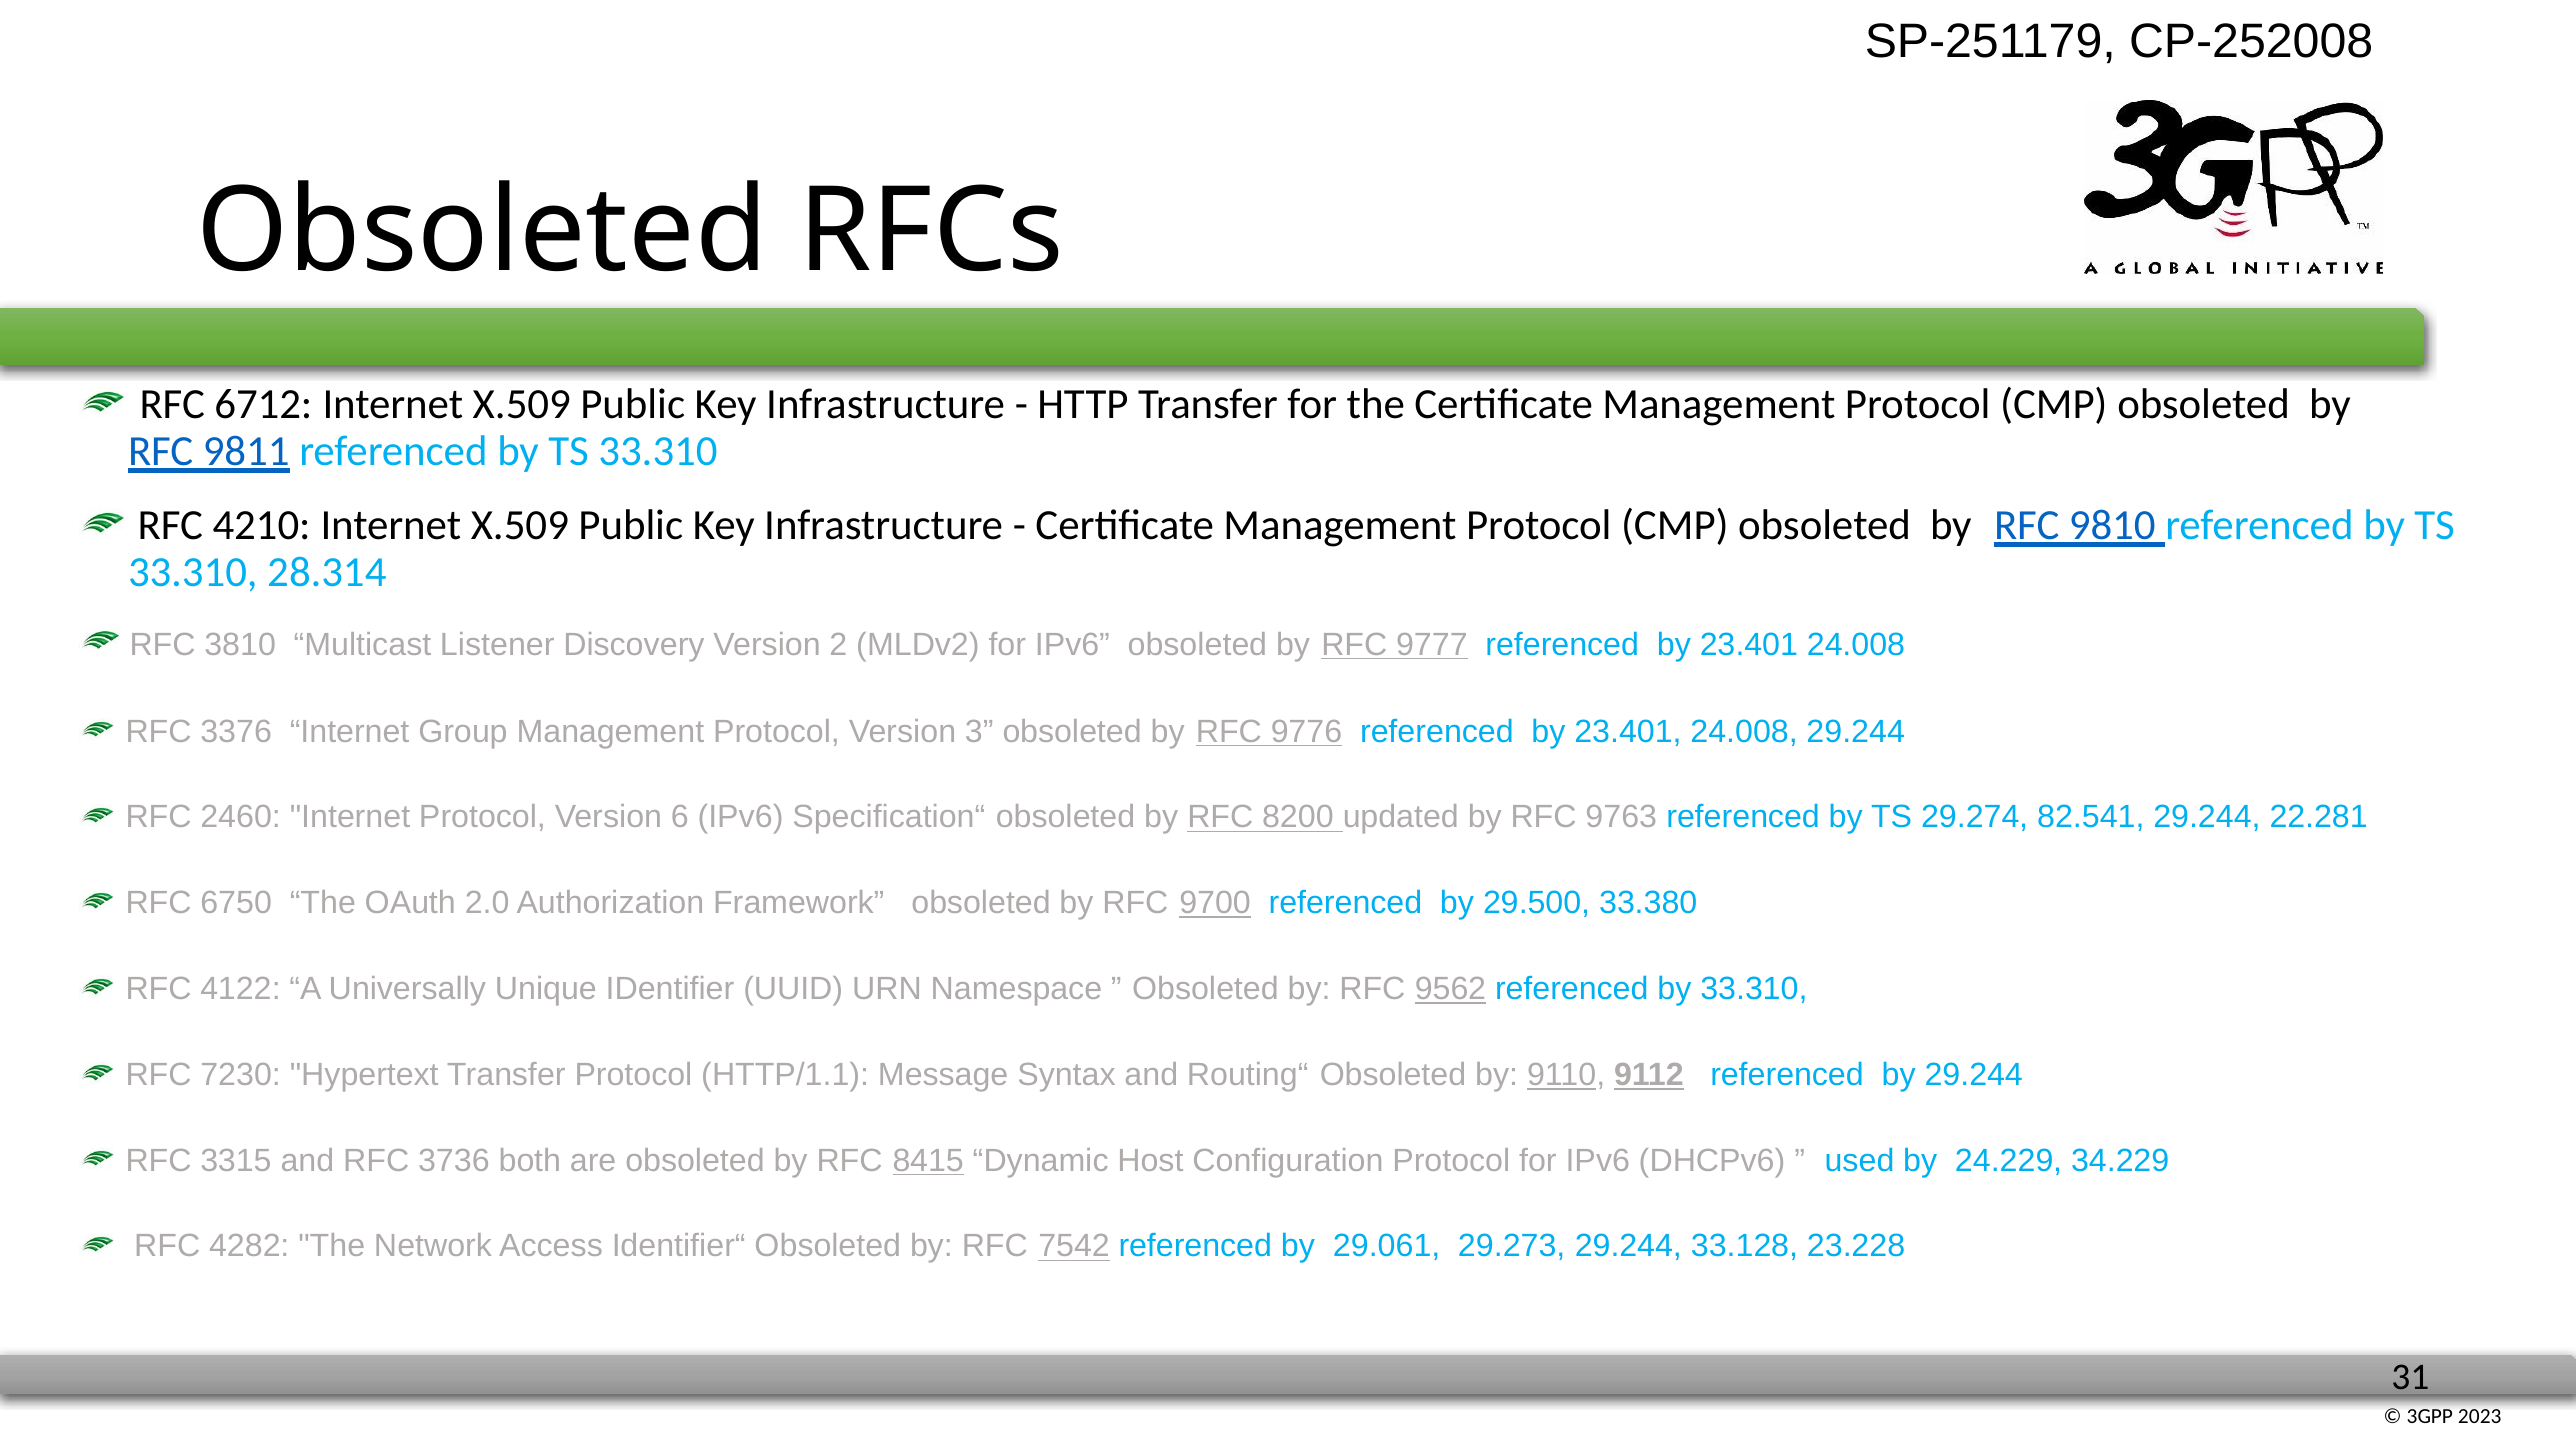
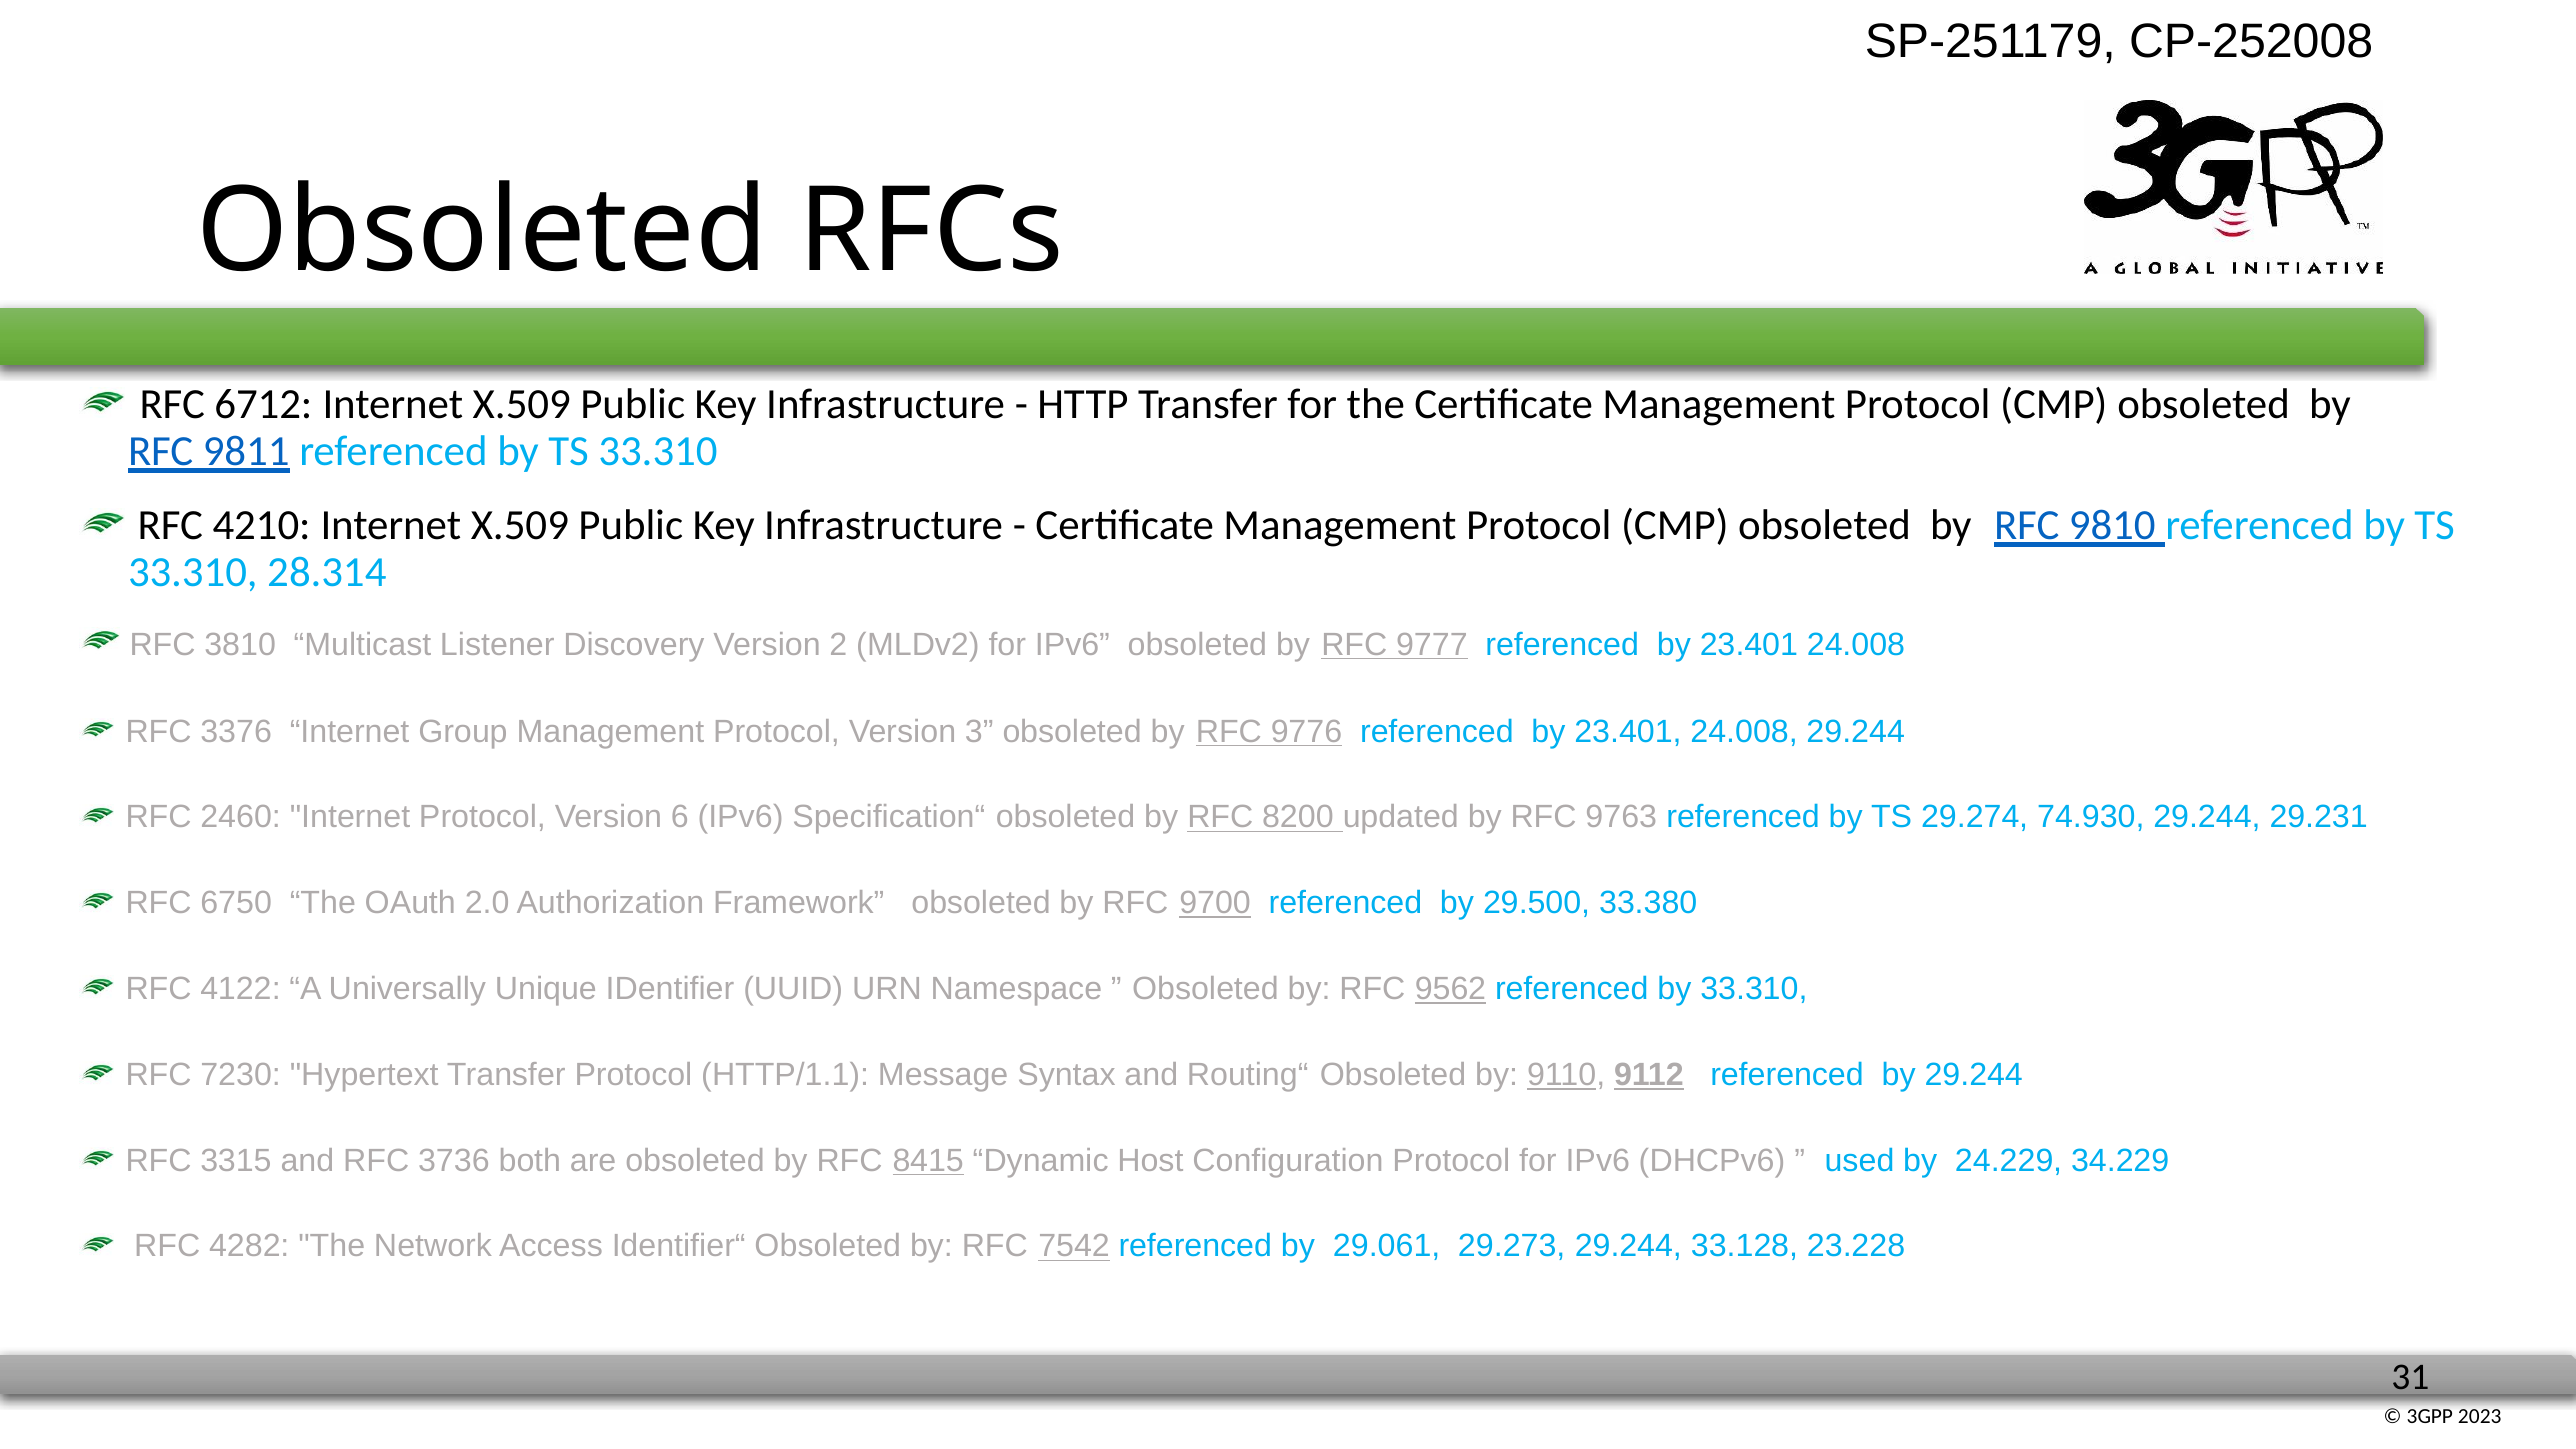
82.541: 82.541 -> 74.930 (2091, 817)
22.281: 22.281 -> 29.231 (2319, 817)
